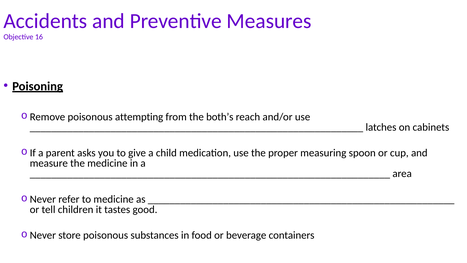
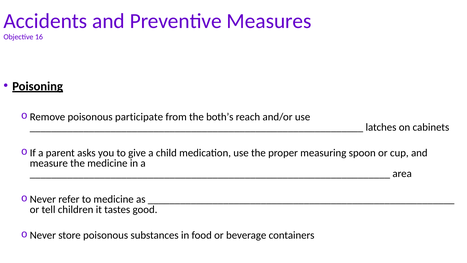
attempting: attempting -> participate (139, 117)
